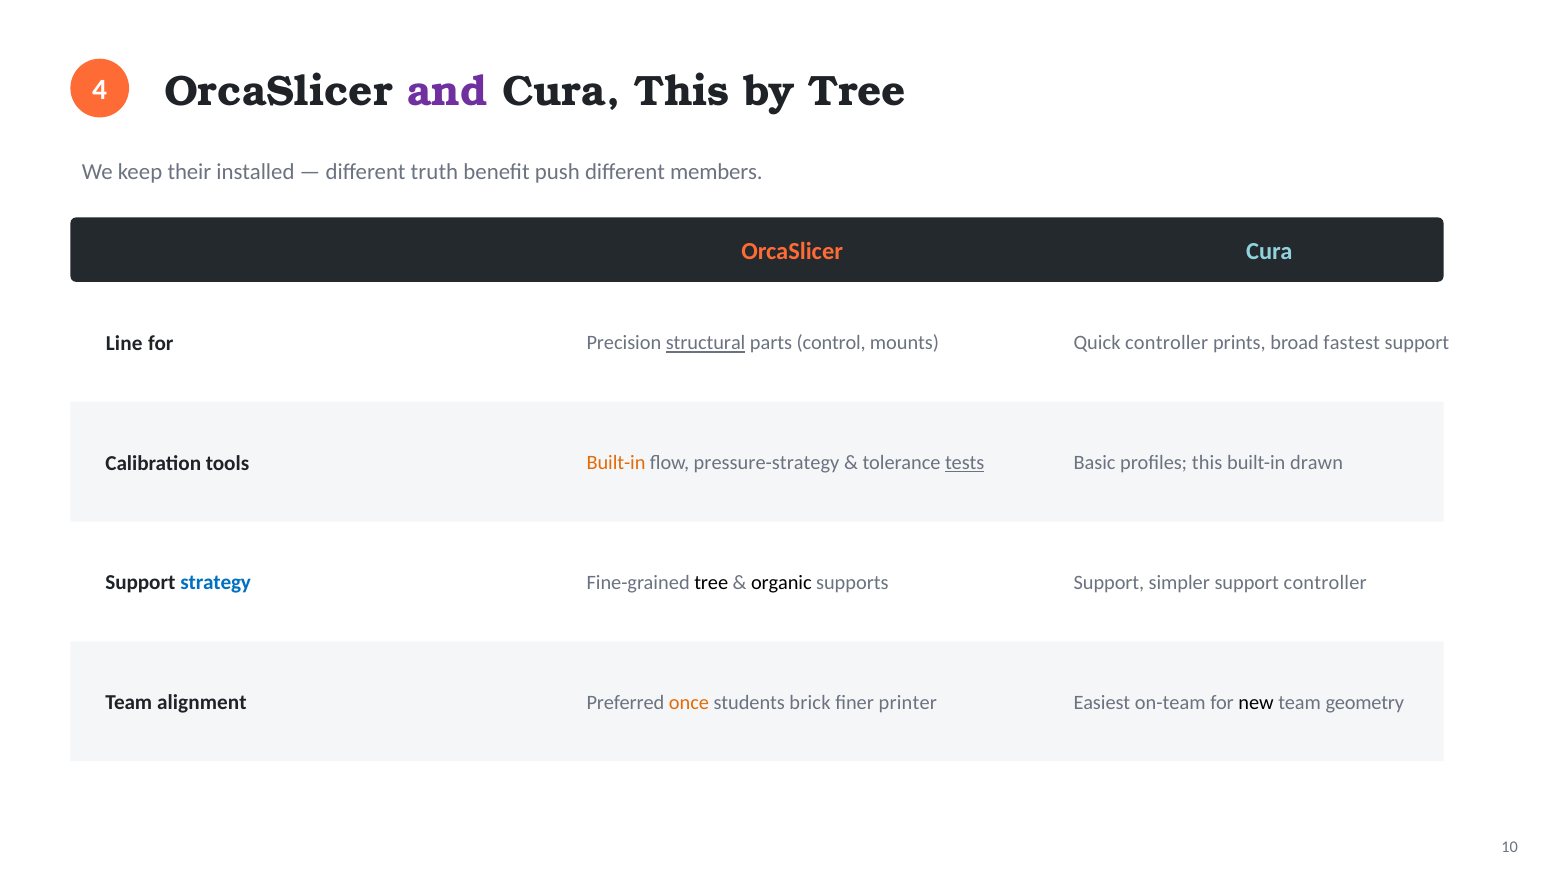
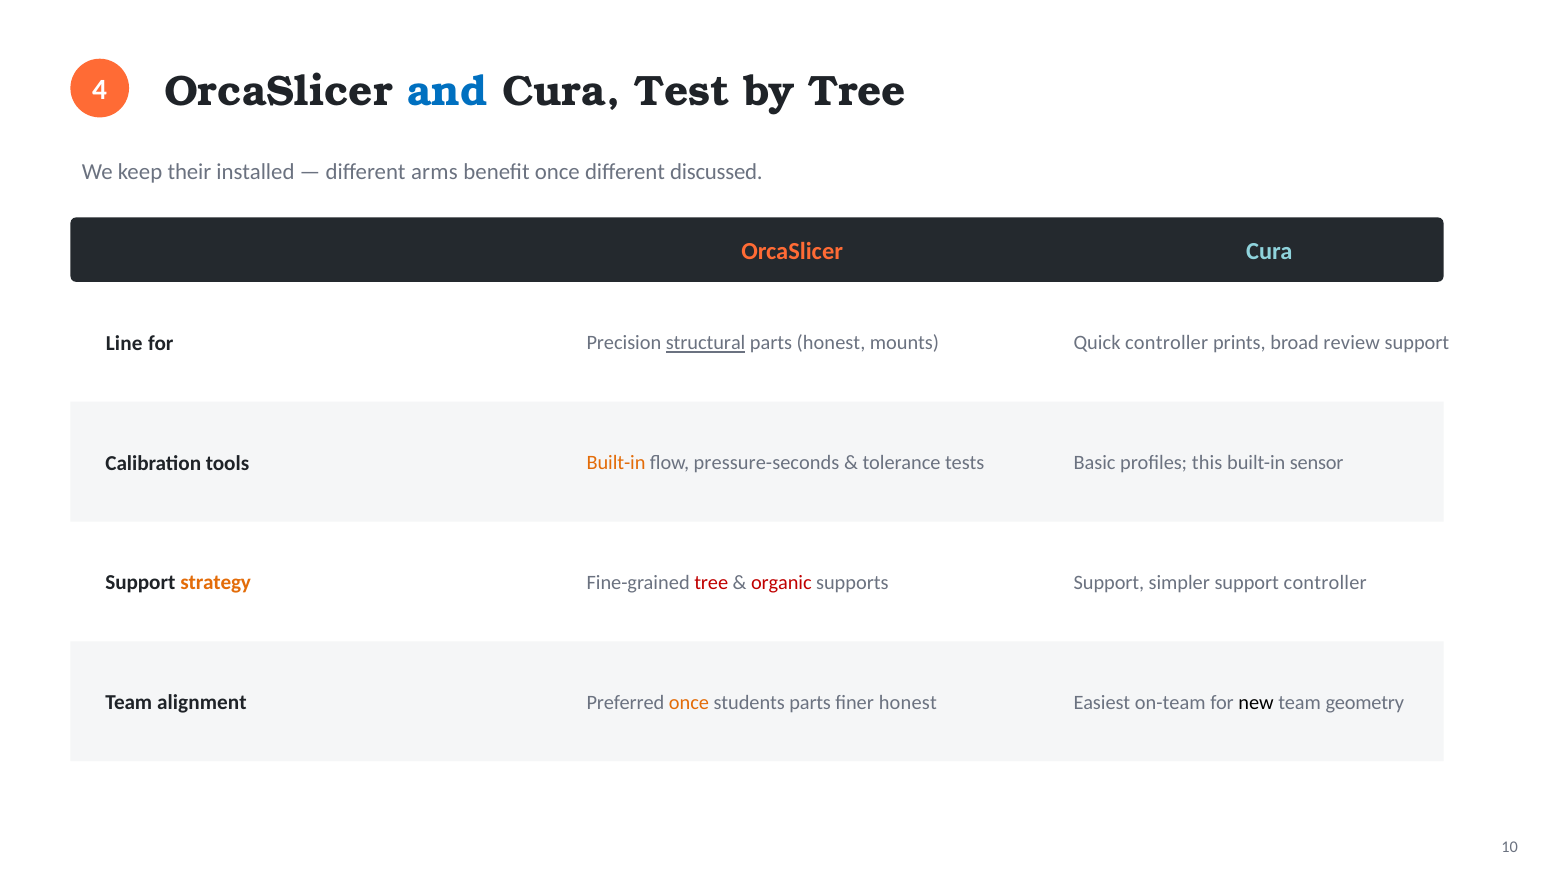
and colour: purple -> blue (448, 91)
Cura This: This -> Test (682, 91)
truth: truth -> arms (434, 172)
benefit push: push -> once (557, 172)
members: members -> discussed (716, 172)
parts control: control -> honest (831, 343)
fastest: fastest -> review (1352, 343)
pressure-strategy: pressure-strategy -> pressure-seconds (767, 463)
tests underline: present -> none (965, 463)
drawn: drawn -> sensor (1317, 463)
strategy colour: blue -> orange (216, 583)
tree colour: black -> red (711, 582)
organic colour: black -> red (781, 582)
students brick: brick -> parts (810, 702)
finer printer: printer -> honest (908, 702)
